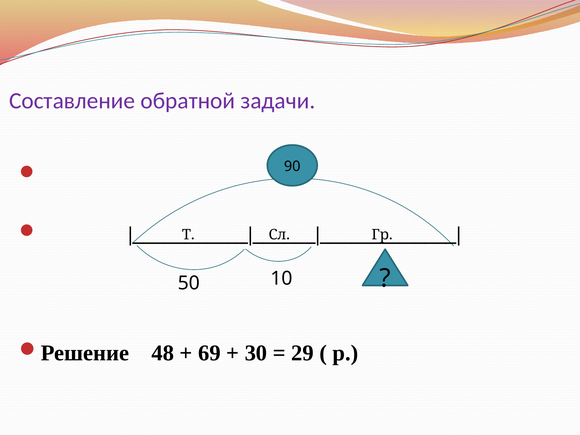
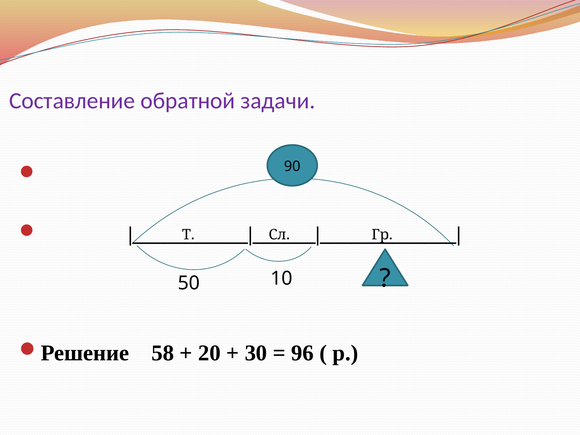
48: 48 -> 58 (163, 353)
69: 69 -> 20 (209, 353)
29: 29 -> 96 (303, 353)
